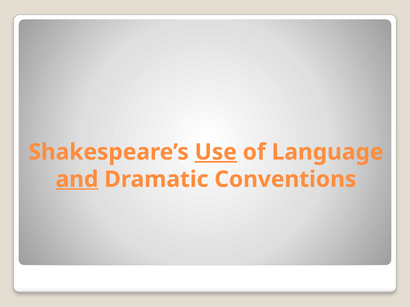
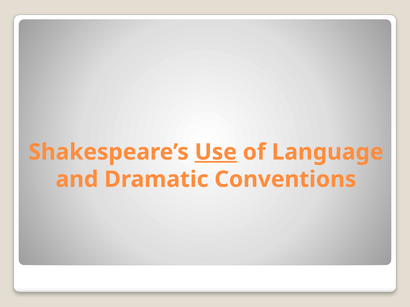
and underline: present -> none (77, 180)
